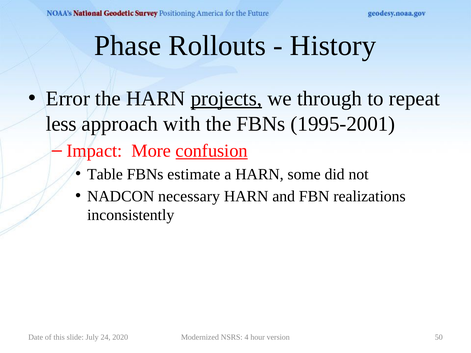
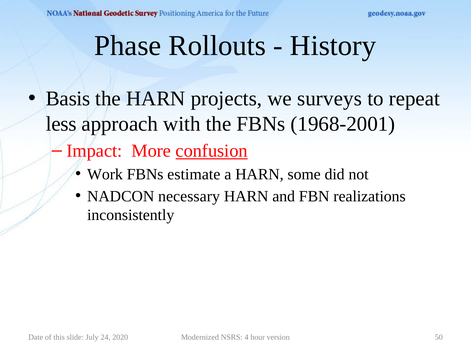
Error: Error -> Basis (68, 99)
projects underline: present -> none (226, 99)
through: through -> surveys (329, 99)
1995-2001: 1995-2001 -> 1968-2001 (343, 124)
Table: Table -> Work (105, 174)
